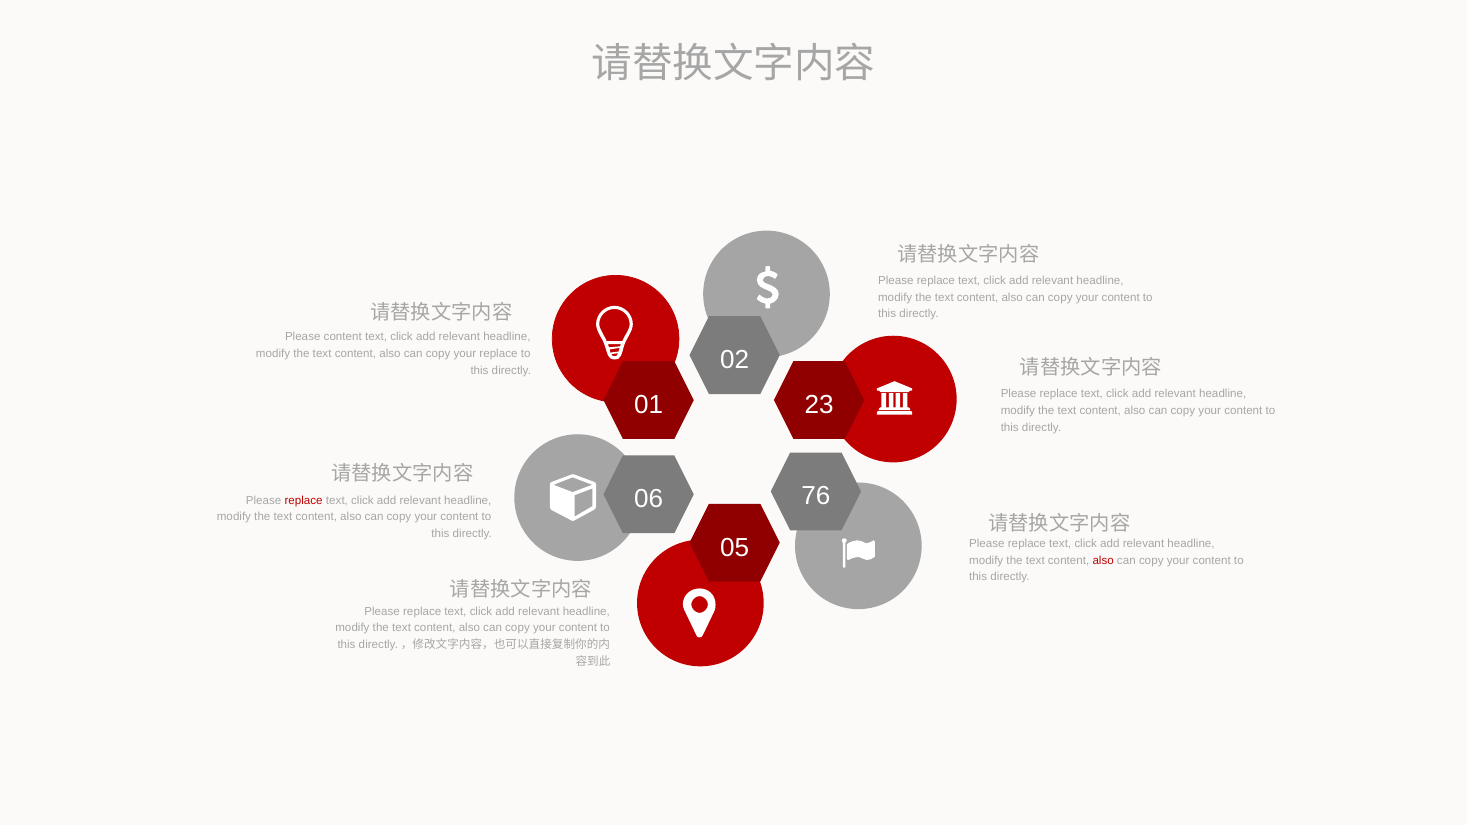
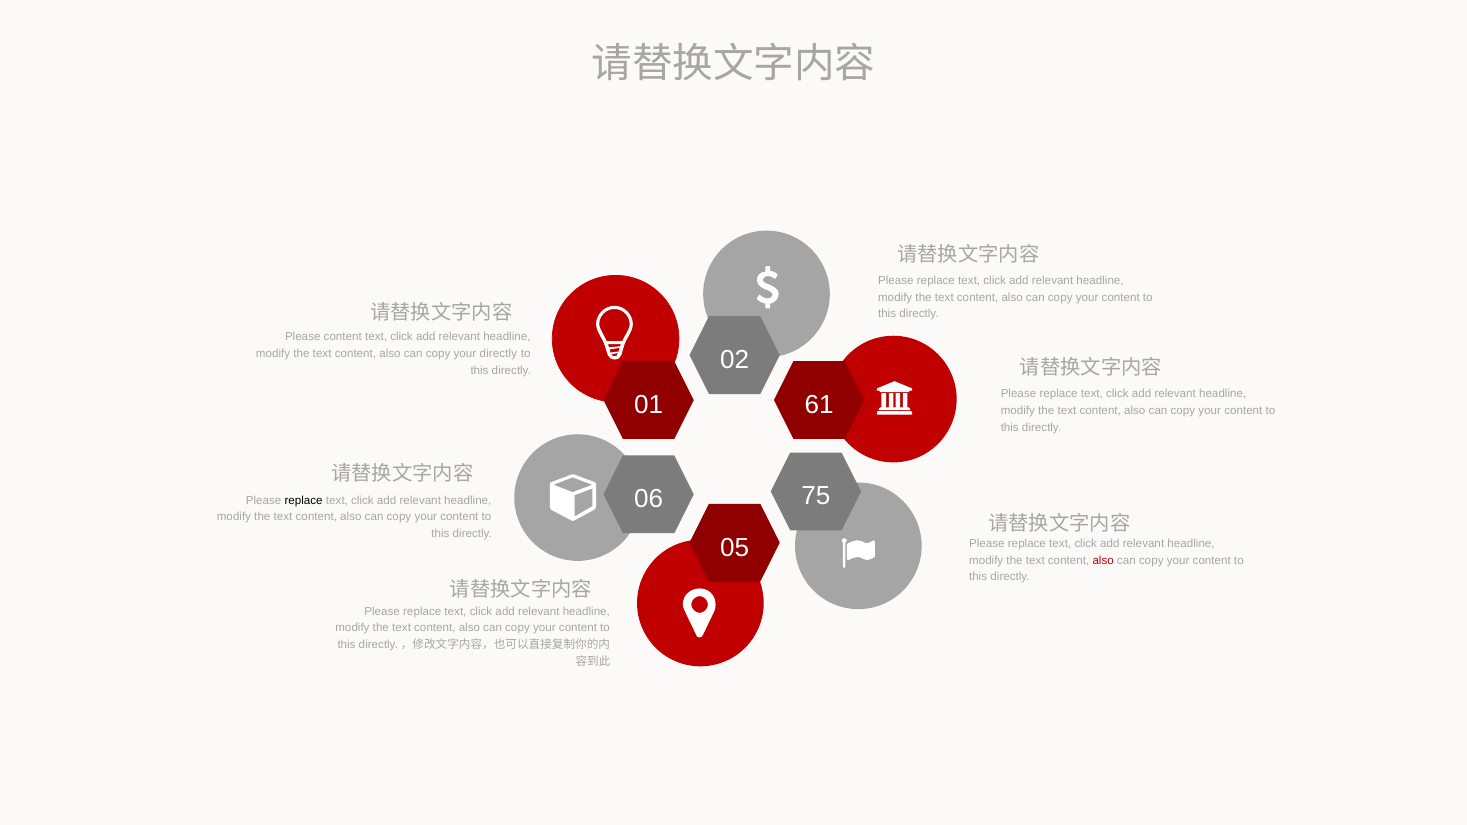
your replace: replace -> directly (498, 354)
23: 23 -> 61 (819, 405)
76: 76 -> 75 (816, 496)
replace colour: red -> black (304, 501)
